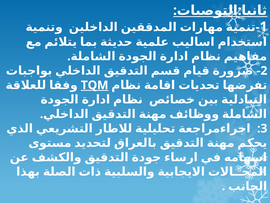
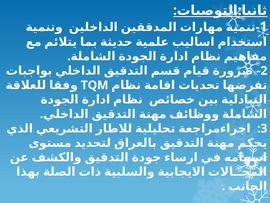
TQM underline: present -> none (95, 85)
